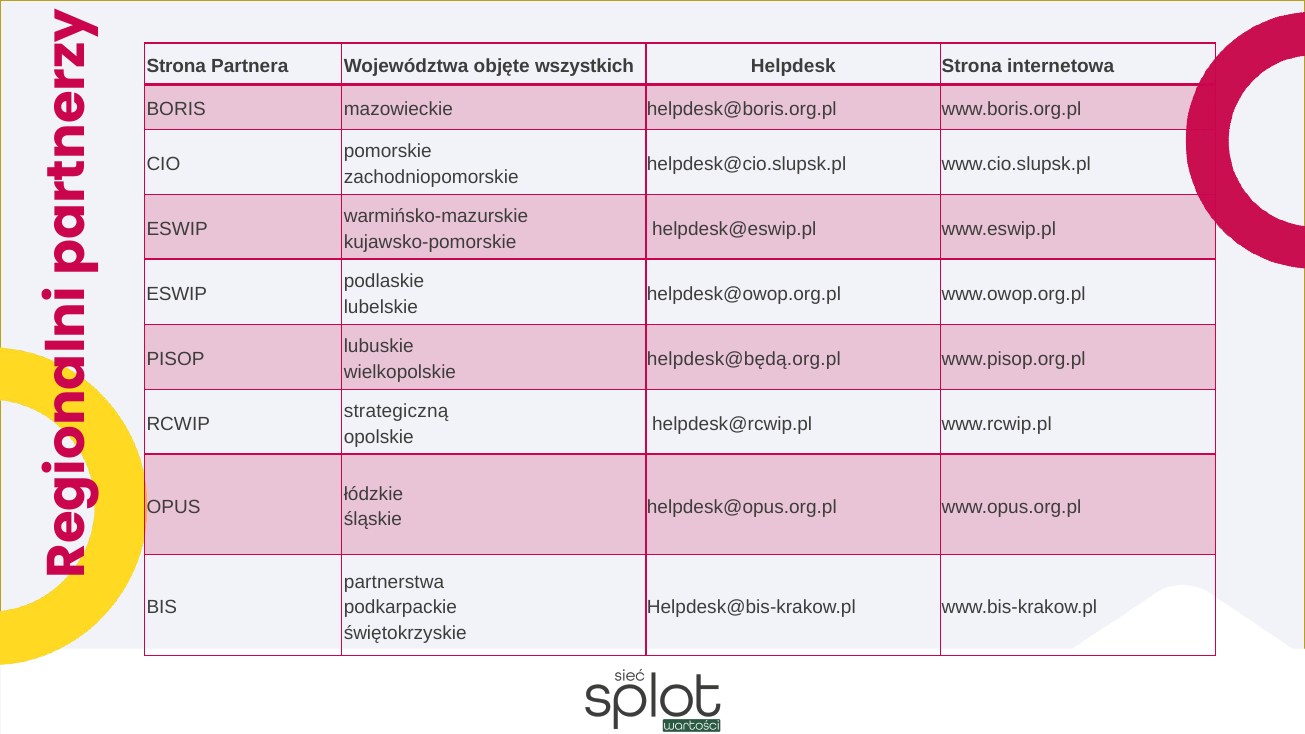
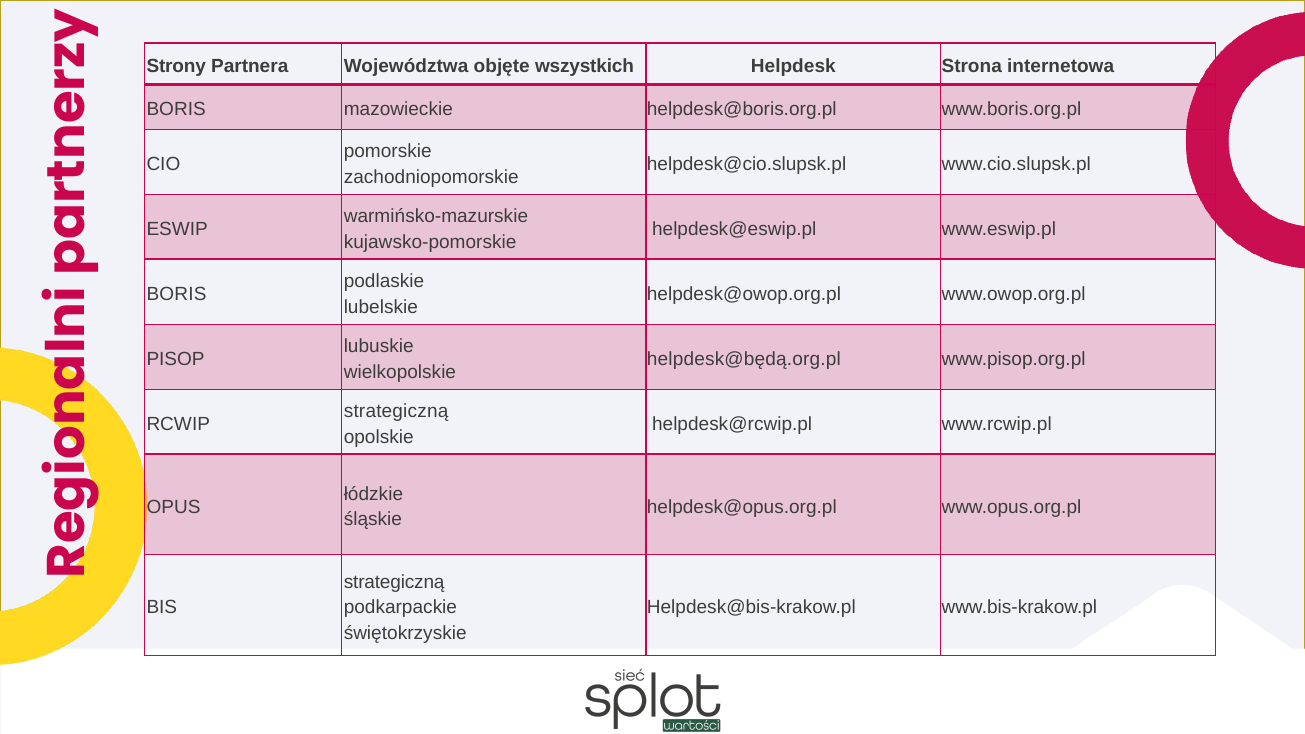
Strona: Strona -> Strony (176, 66)
ESWIP: ESWIP -> BORIS (177, 294)
partnerstwa: partnerstwa -> strategiczną (394, 582)
